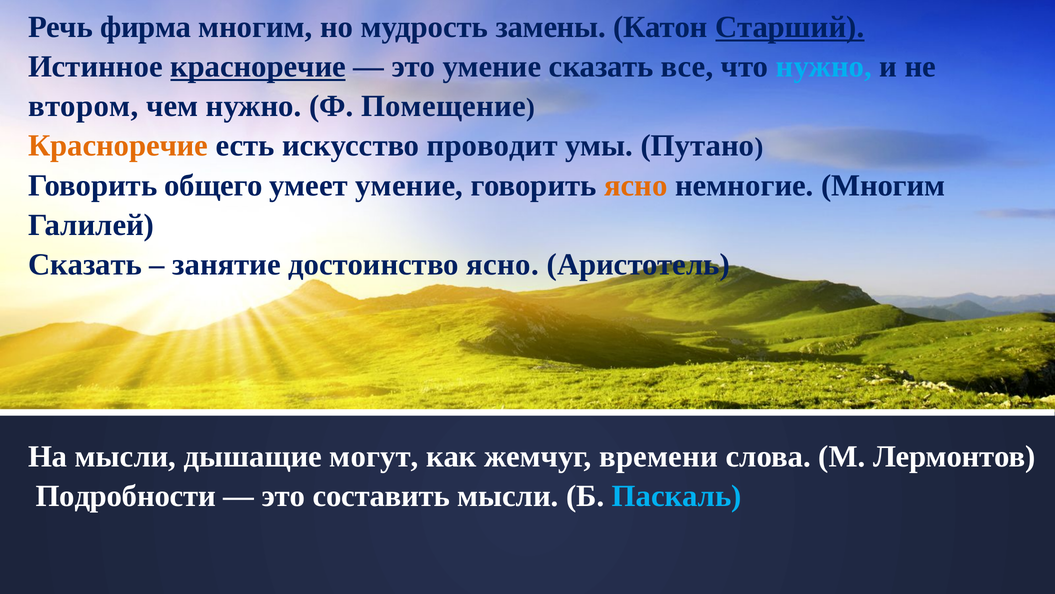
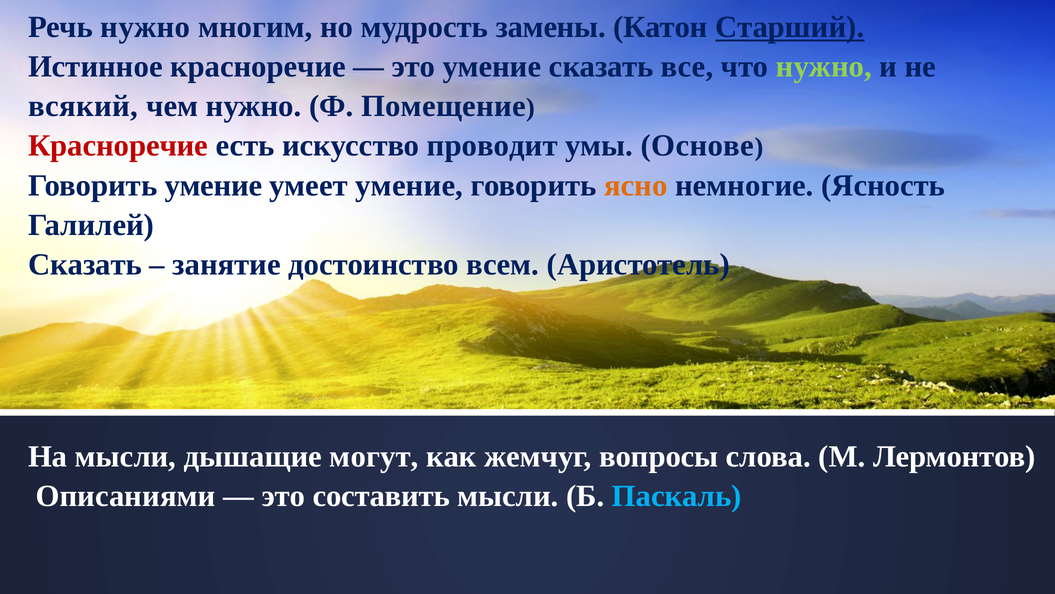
Речь фирма: фирма -> нужно (145, 27)
красноречие underline: present -> none (258, 67)
нужно colour: light blue -> light green (824, 67)
втором: втором -> всякий (83, 106)
Красноречие colour: orange -> red (118, 146)
Путано: Путано -> Основе (697, 146)
Говорить общего: общего -> умение (213, 185)
немногие Многим: Многим -> Ясность (883, 185)
достоинство ясно: ясно -> всем (503, 264)
времени: времени -> вопросы (659, 456)
Подробности: Подробности -> Описаниями (126, 496)
